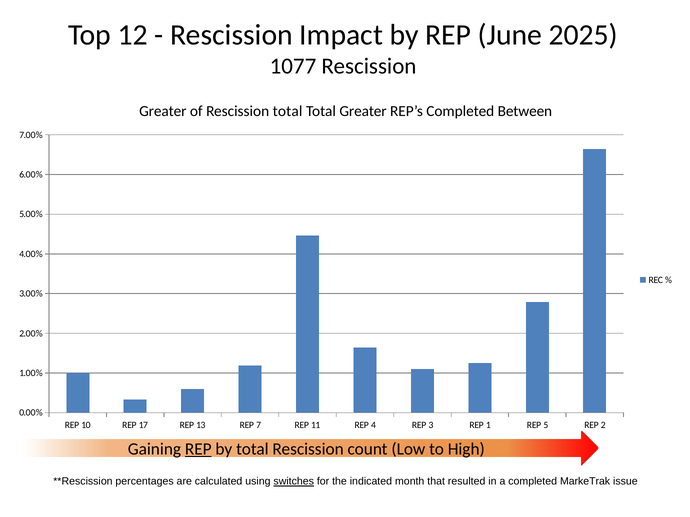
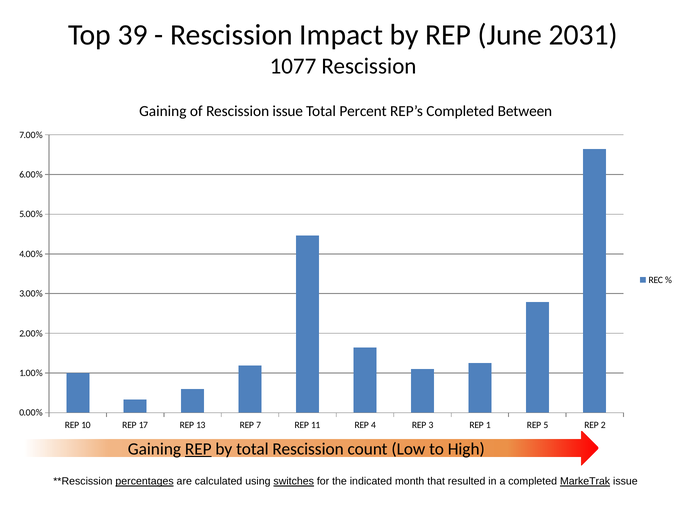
12: 12 -> 39 (133, 35)
2025: 2025 -> 2031 (583, 35)
Greater: Greater -> Gaining (163, 111)
Rescission total: total -> issue (288, 111)
Total Greater: Greater -> Percent (363, 111)
percentages underline: none -> present (145, 482)
MarkeTrak underline: none -> present (585, 482)
